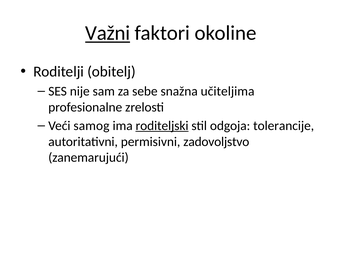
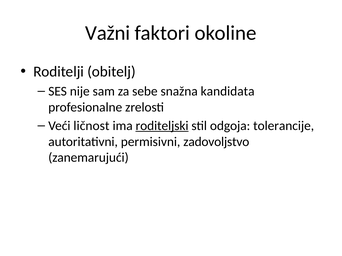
Važni underline: present -> none (108, 33)
učiteljima: učiteljima -> kandidata (228, 91)
samog: samog -> ličnost (91, 126)
